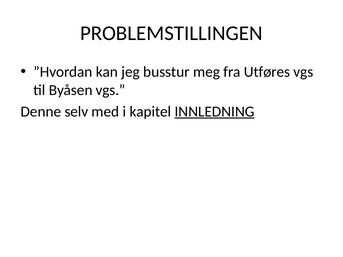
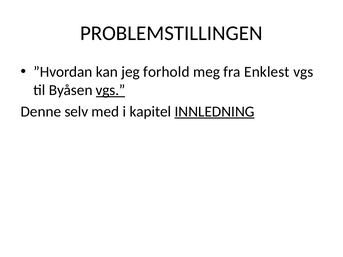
busstur: busstur -> forhold (166, 72)
Utføres: Utføres -> Enklest (267, 72)
vgs underline: none -> present (111, 90)
